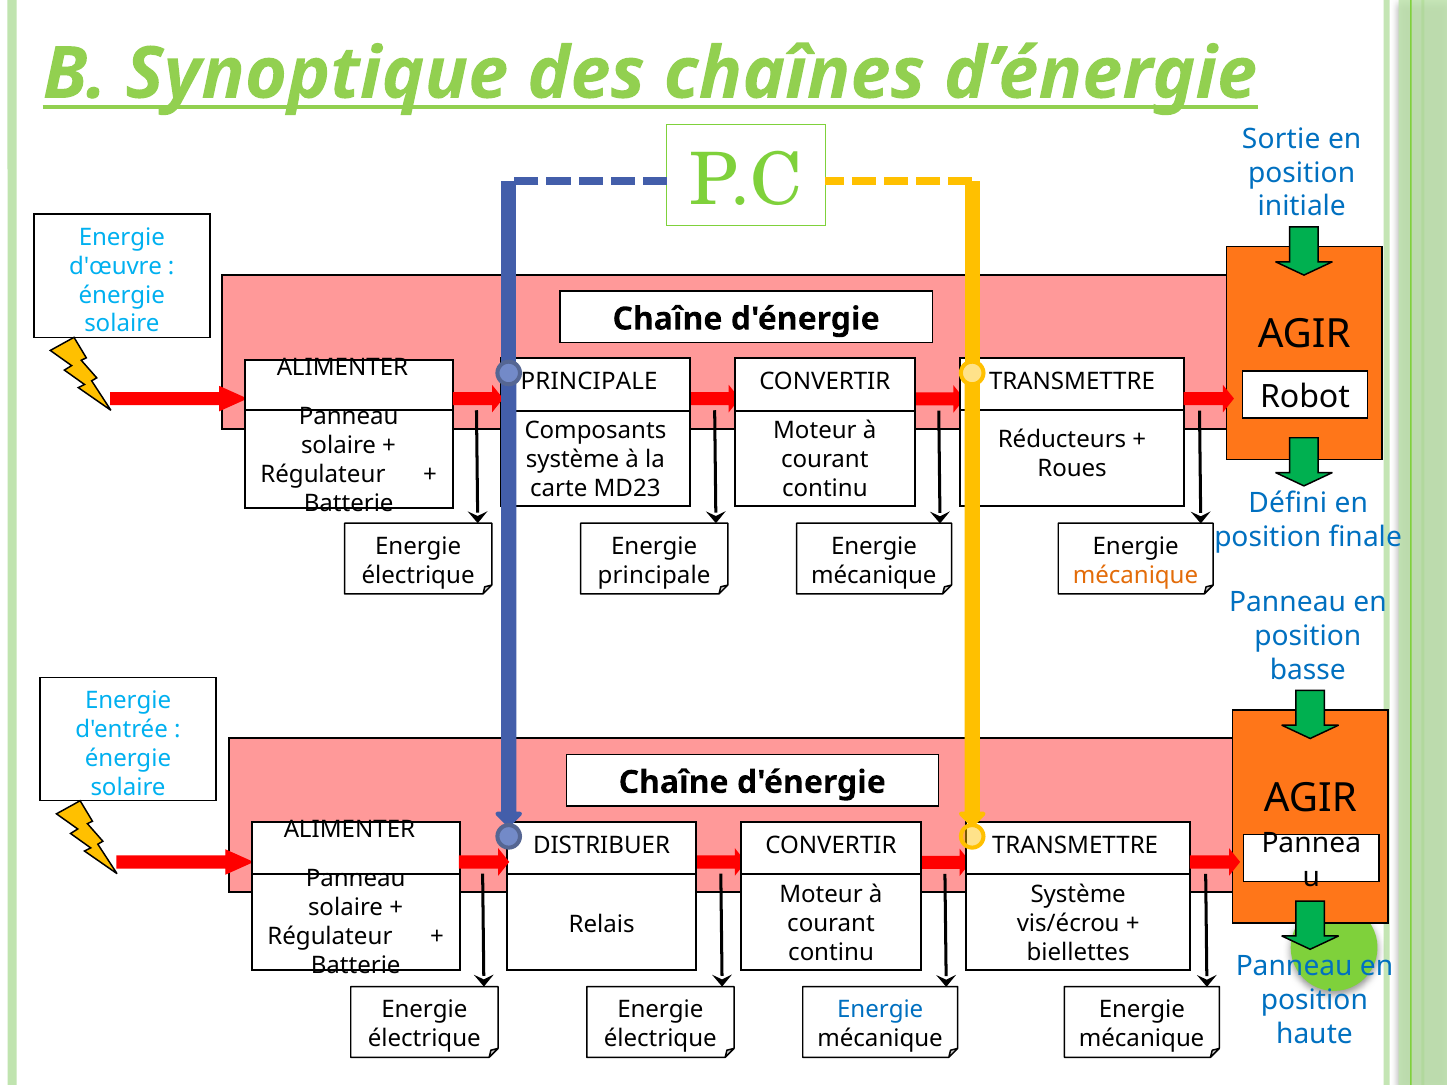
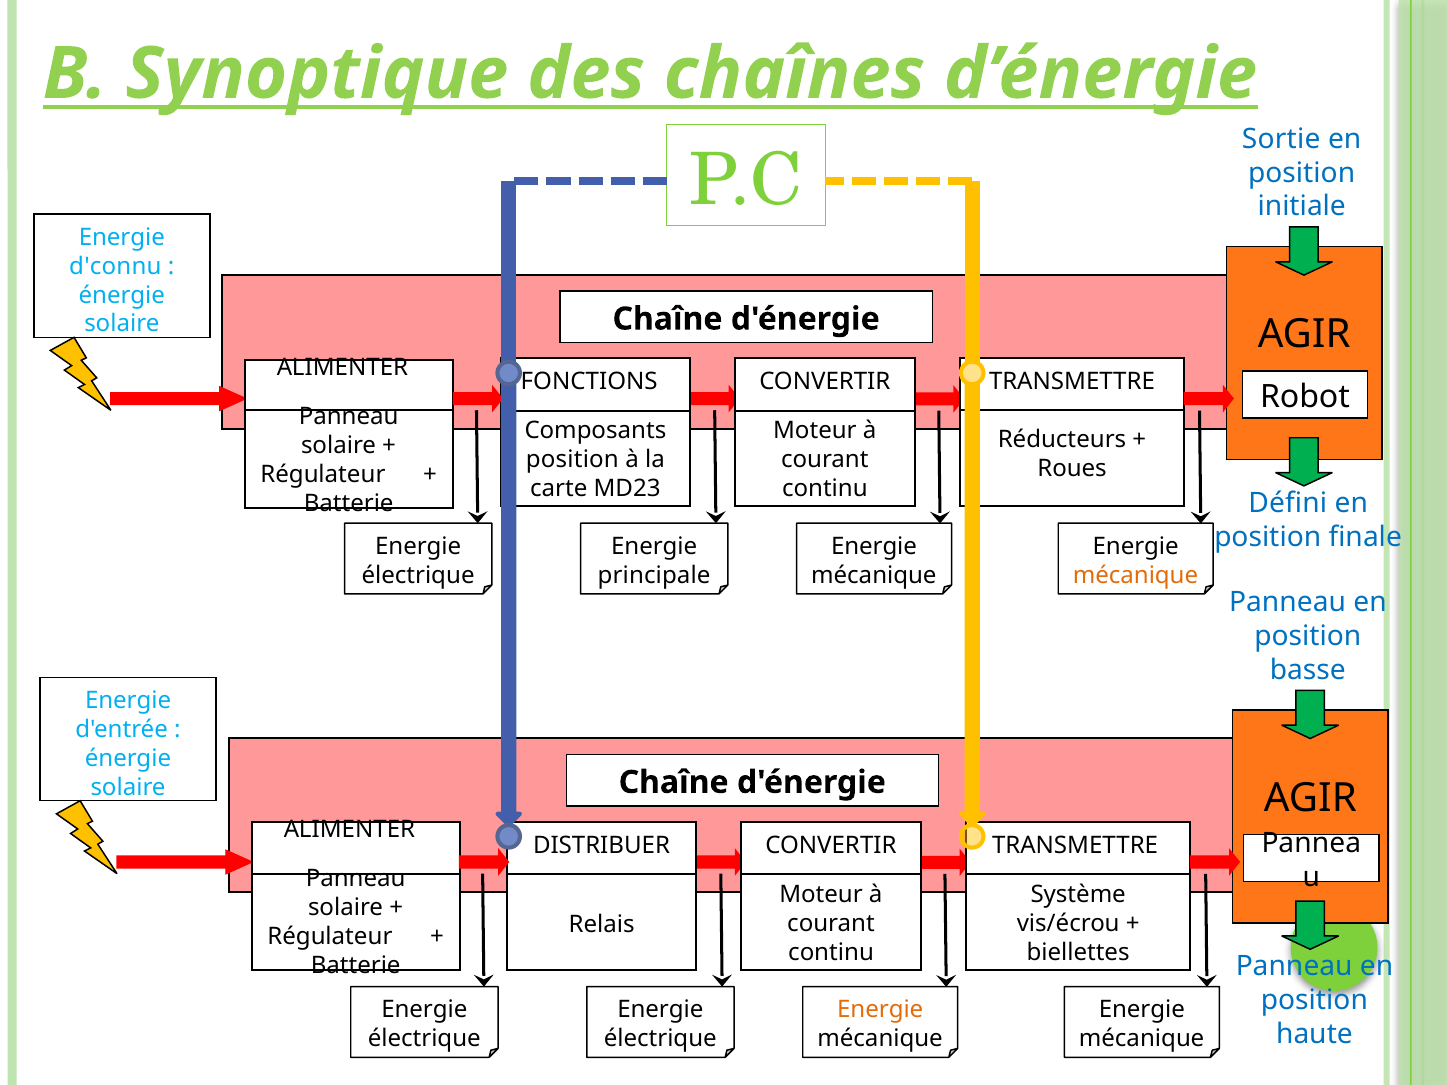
d'œuvre: d'œuvre -> d'connu (115, 266)
PRINCIPALE: PRINCIPALE -> FONCTIONS (589, 382)
système: système -> position (572, 460)
Energie colour: blue -> orange (880, 1010)
